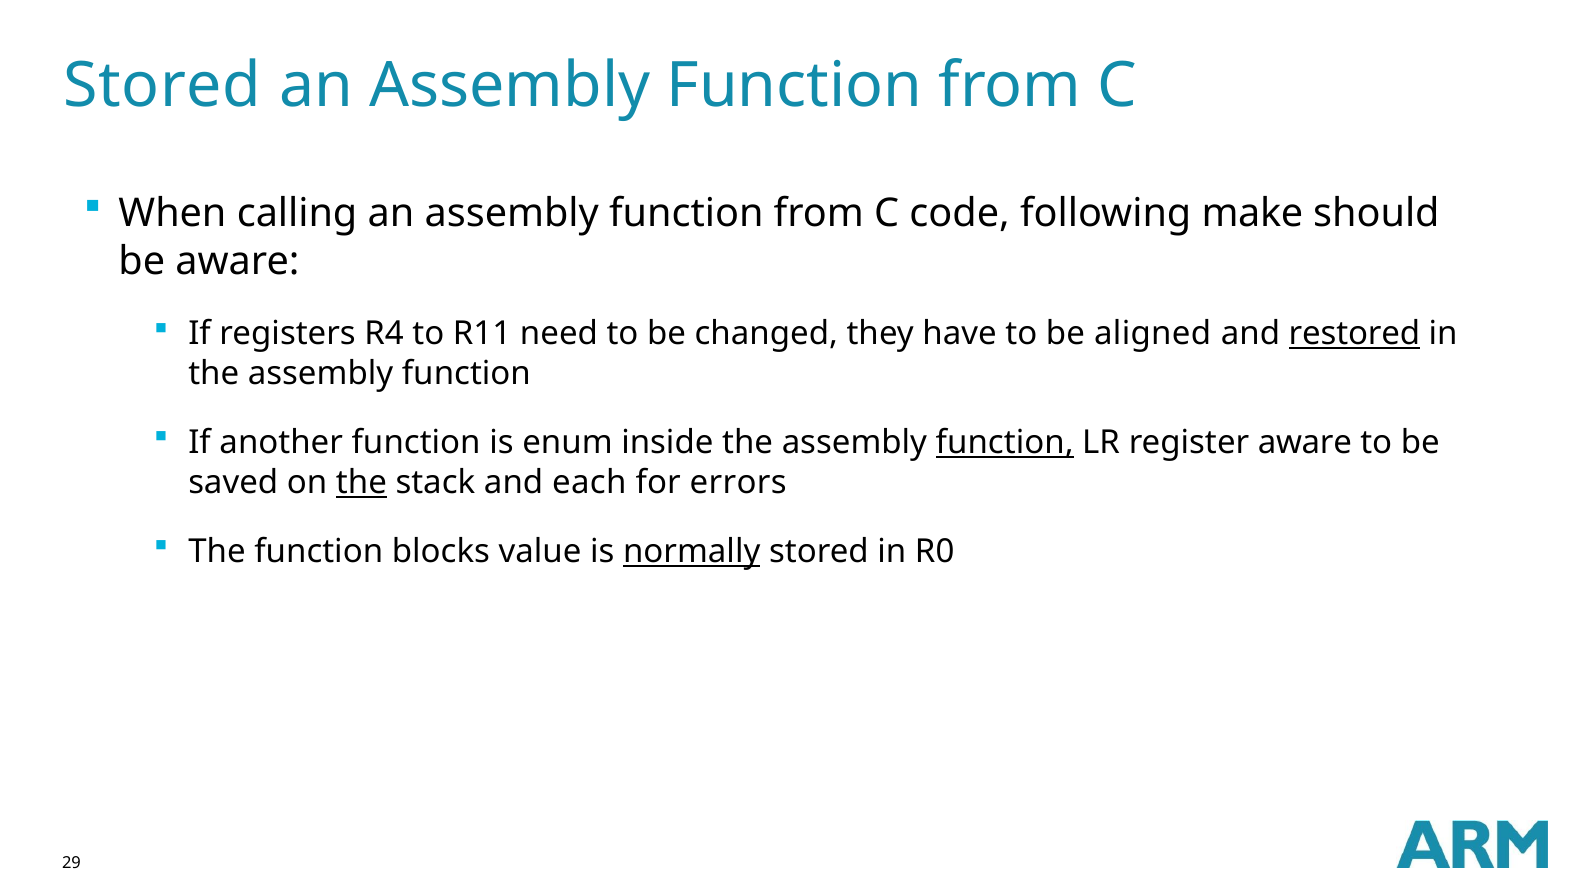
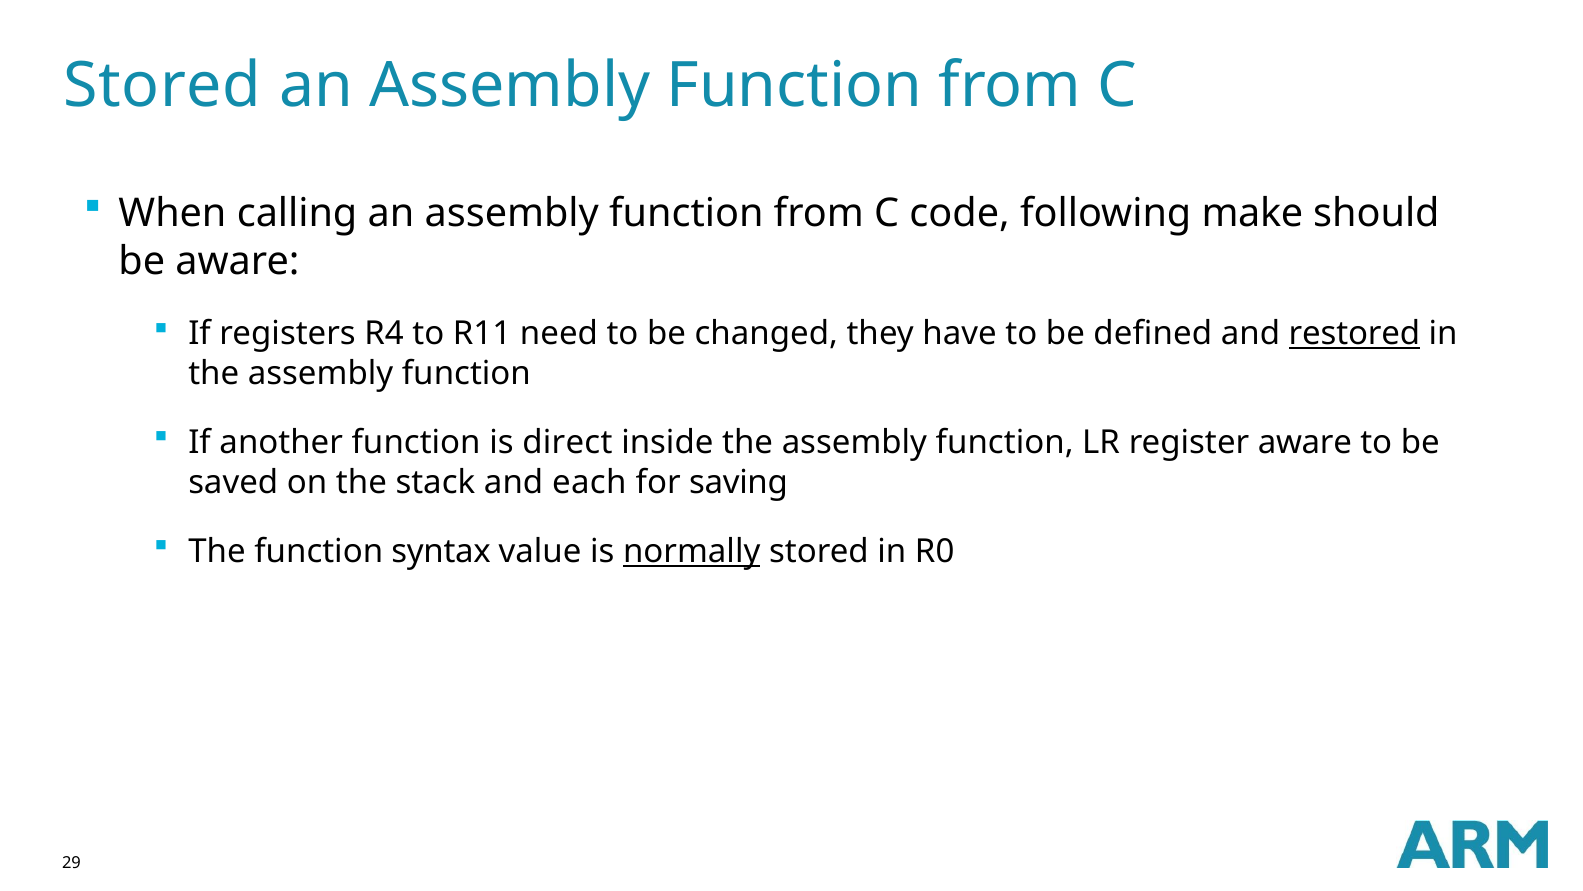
aligned: aligned -> defined (1153, 334)
enum: enum -> direct (567, 443)
function underline: present -> none (1005, 443)
the underline: present -> none (361, 482)
errors: errors -> saving (738, 482)
blocks: blocks -> syntax (441, 552)
